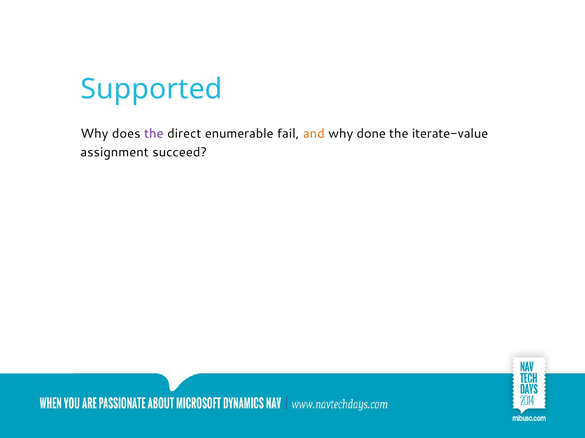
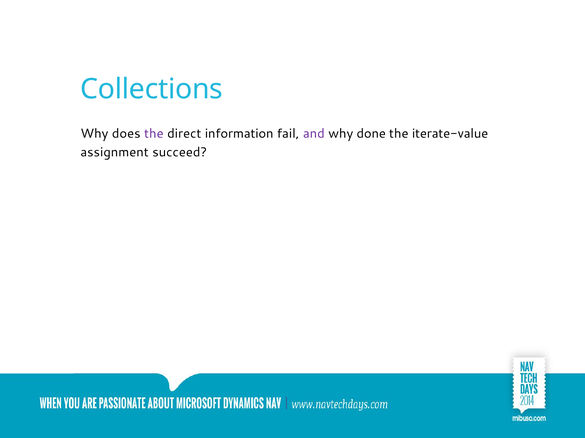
Supported: Supported -> Collections (152, 89)
enumerable: enumerable -> information (239, 134)
and colour: orange -> purple (314, 134)
